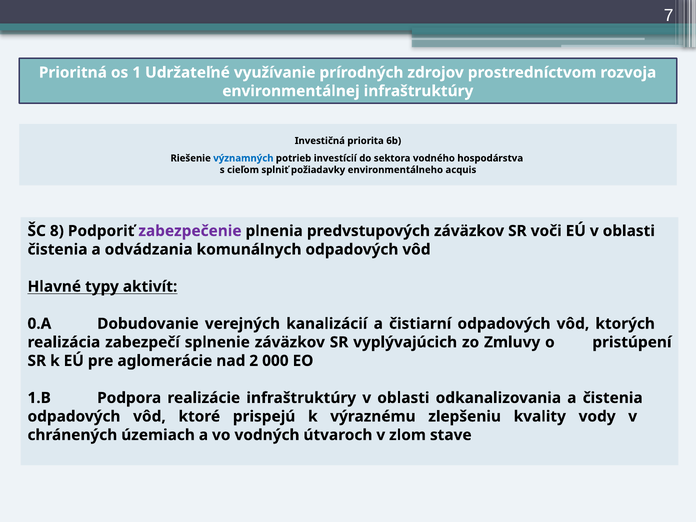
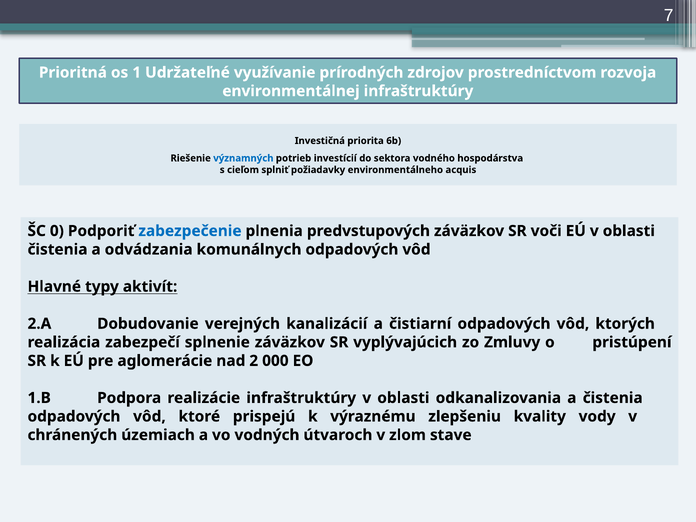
8: 8 -> 0 (57, 231)
zabezpečenie colour: purple -> blue (190, 231)
0.A: 0.A -> 2.A (39, 324)
